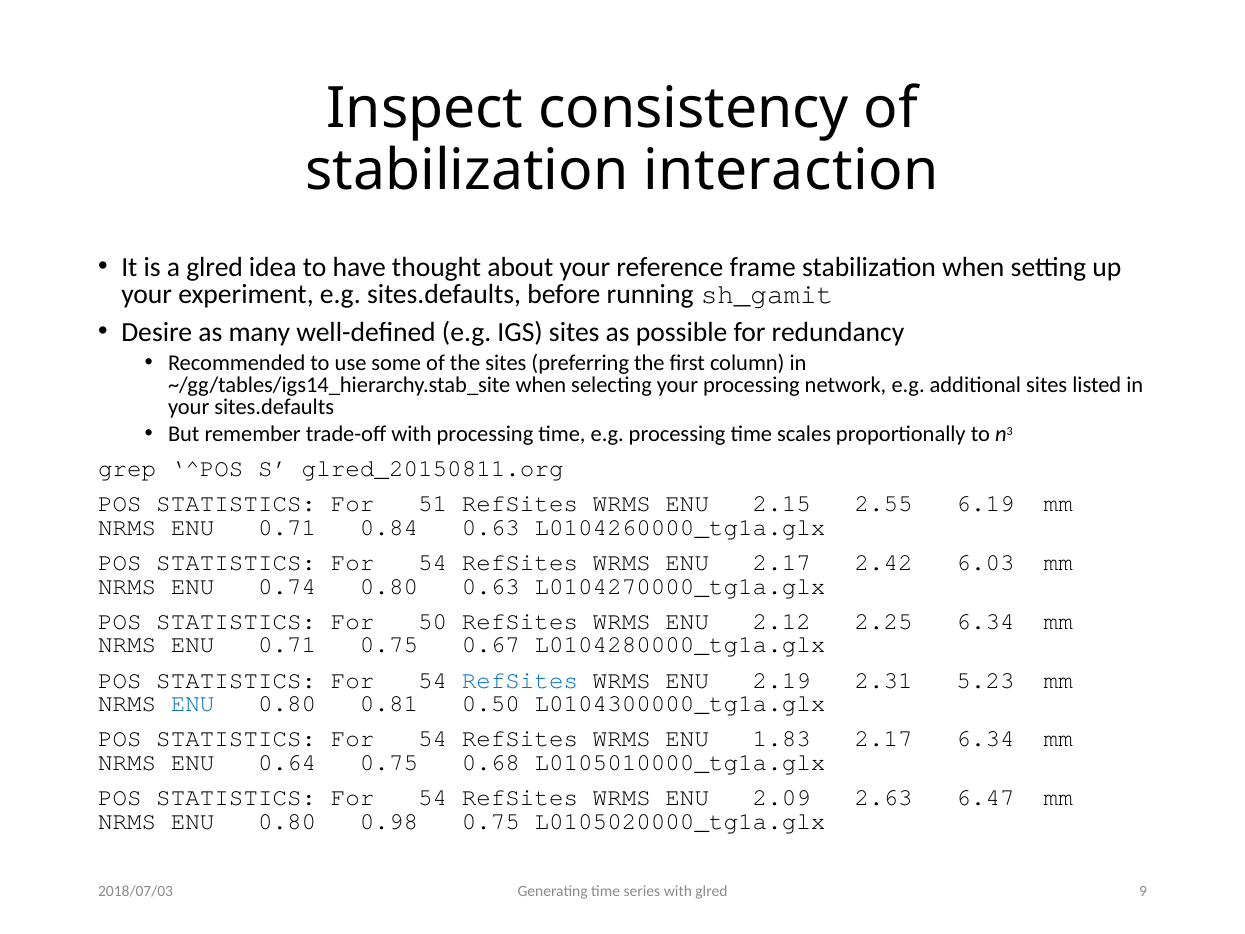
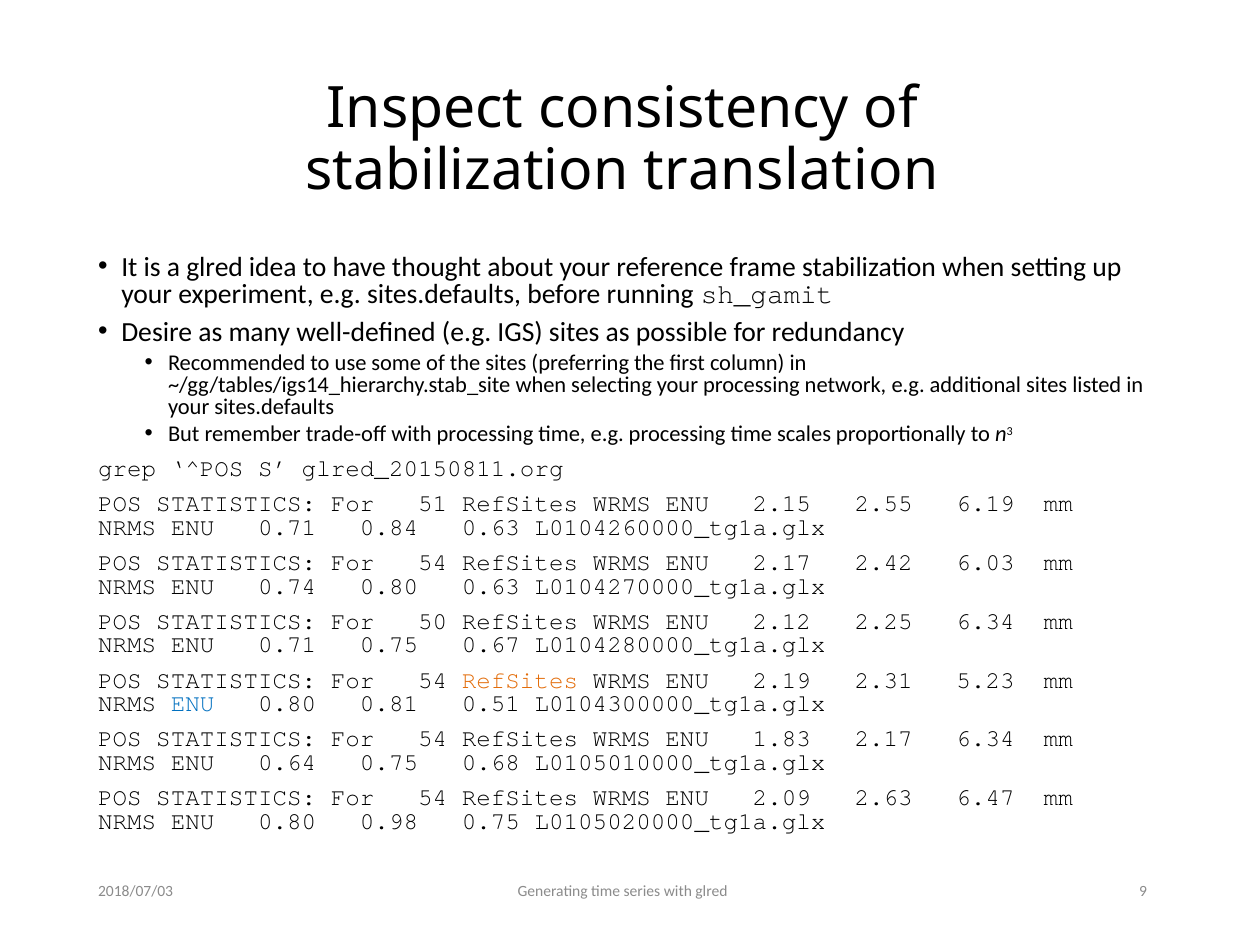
interaction: interaction -> translation (791, 170)
RefSites colour: blue -> orange (520, 680)
0.50: 0.50 -> 0.51 (491, 703)
